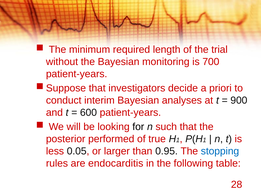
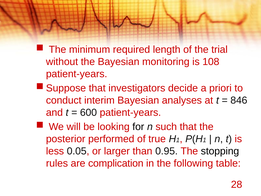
700: 700 -> 108 (211, 62)
900: 900 -> 846 (239, 100)
stopping colour: blue -> black (220, 151)
endocarditis: endocarditis -> complication (116, 163)
